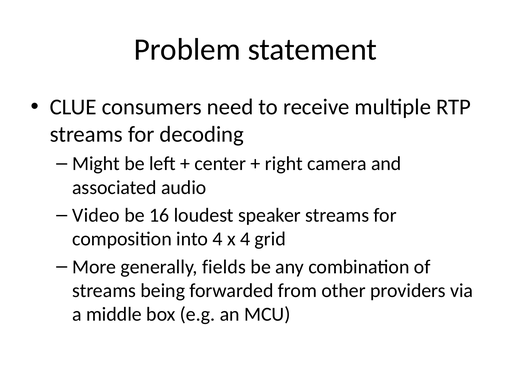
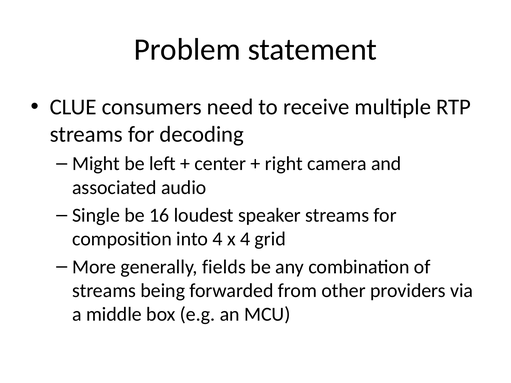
Video: Video -> Single (96, 215)
